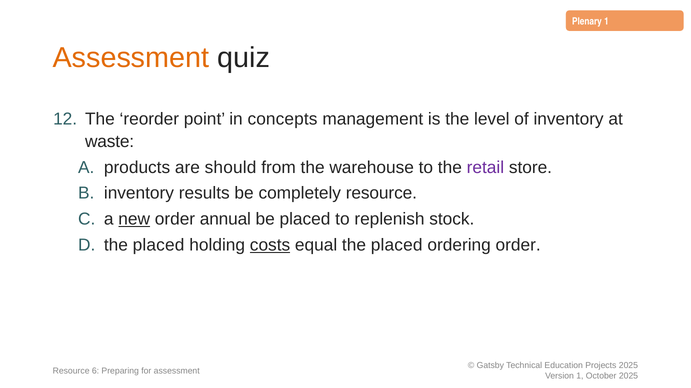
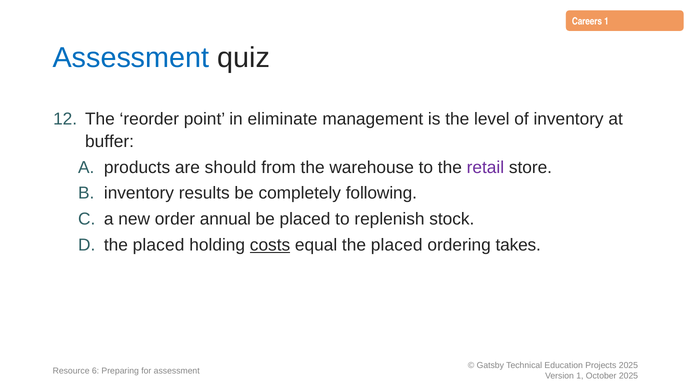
Plenary: Plenary -> Careers (587, 22)
Assessment colour: orange -> blue (131, 58)
concepts: concepts -> eliminate (282, 119)
waste: waste -> buffer (110, 142)
completely resource: resource -> following (381, 194)
new underline: present -> none (134, 220)
ordering order: order -> takes (518, 246)
